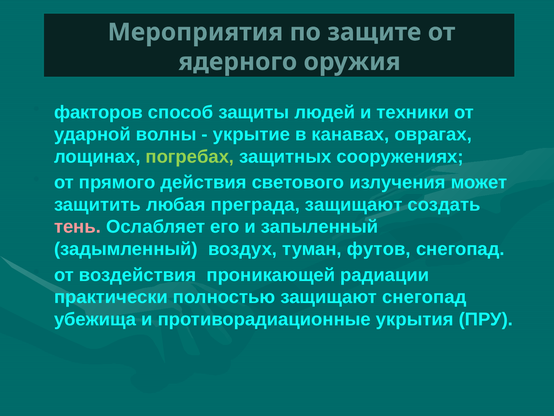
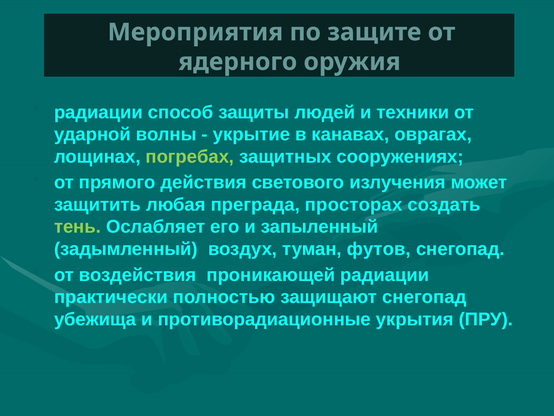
факторов: факторов -> радиации (98, 112)
преграда защищают: защищают -> просторах (354, 204)
тень colour: pink -> light green (77, 227)
